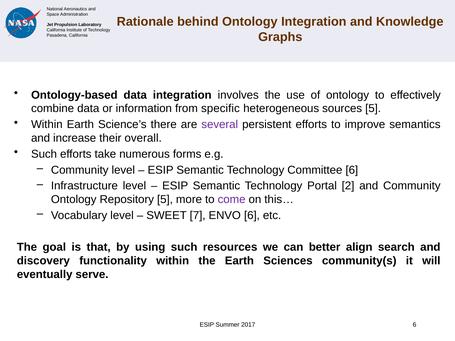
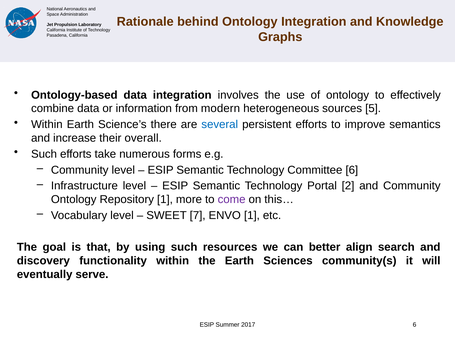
specific: specific -> modern (220, 109)
several colour: purple -> blue (220, 125)
Repository 5: 5 -> 1 (165, 200)
ENVO 6: 6 -> 1 (252, 216)
